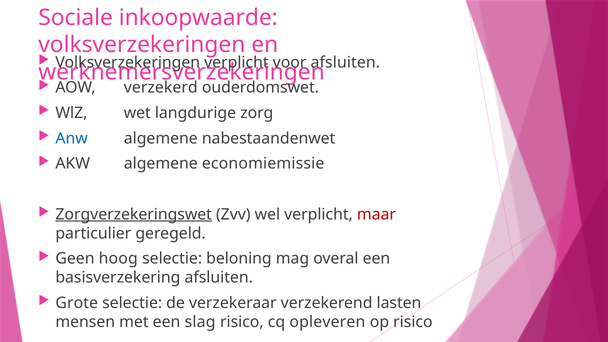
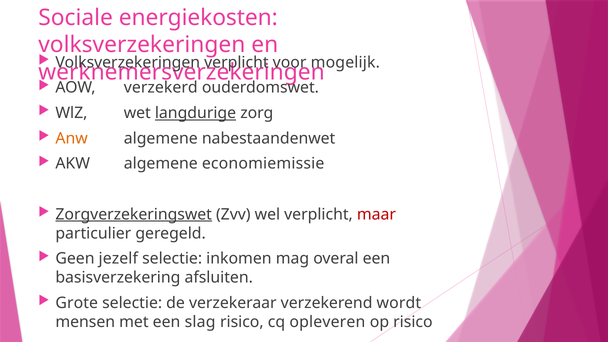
inkoopwaarde: inkoopwaarde -> energiekosten (198, 18)
afsluiten: afsluiten -> mogelijk (345, 62)
langdurige underline: none -> present (196, 113)
Anw colour: blue -> orange (72, 138)
hoog: hoog -> jezelf (118, 259)
beloning: beloning -> inkomen (239, 259)
lasten: lasten -> wordt (399, 303)
